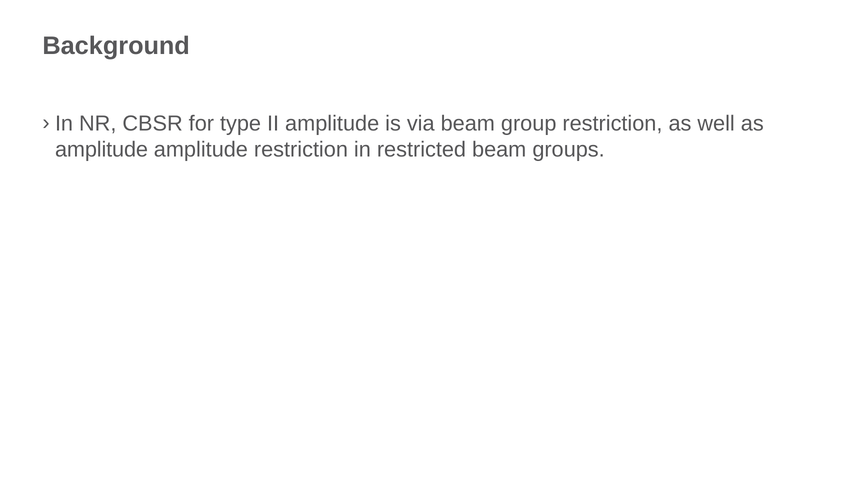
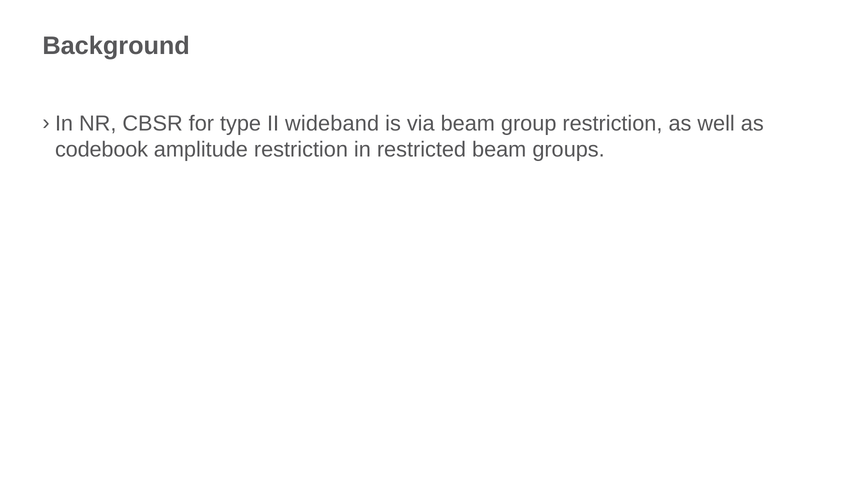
II amplitude: amplitude -> wideband (332, 124)
amplitude: amplitude -> codebook (102, 150)
